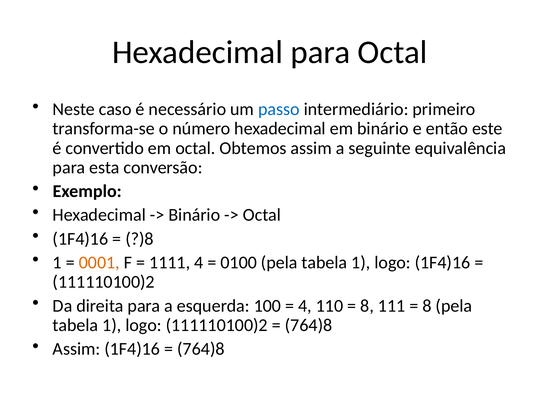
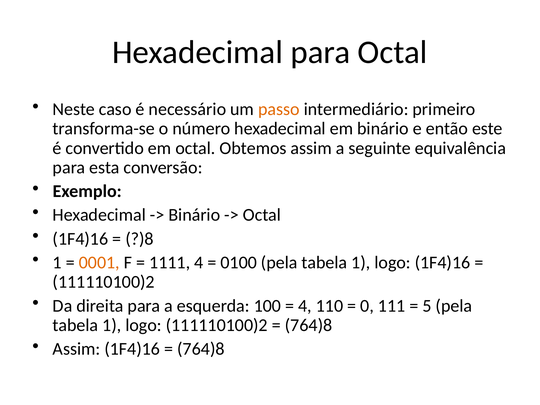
passo colour: blue -> orange (279, 109)
8: 8 -> 0 (367, 306)
8: 8 -> 5 (427, 306)
